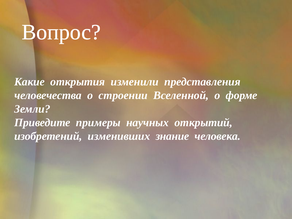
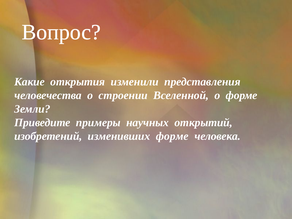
изменивших знание: знание -> форме (172, 136)
